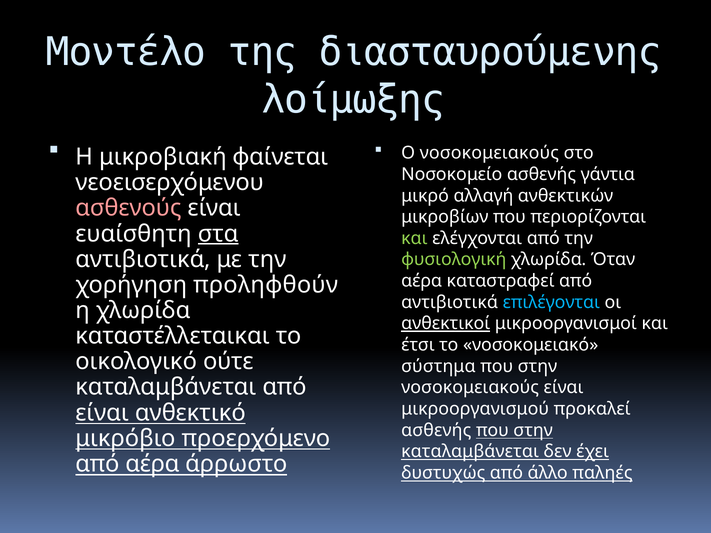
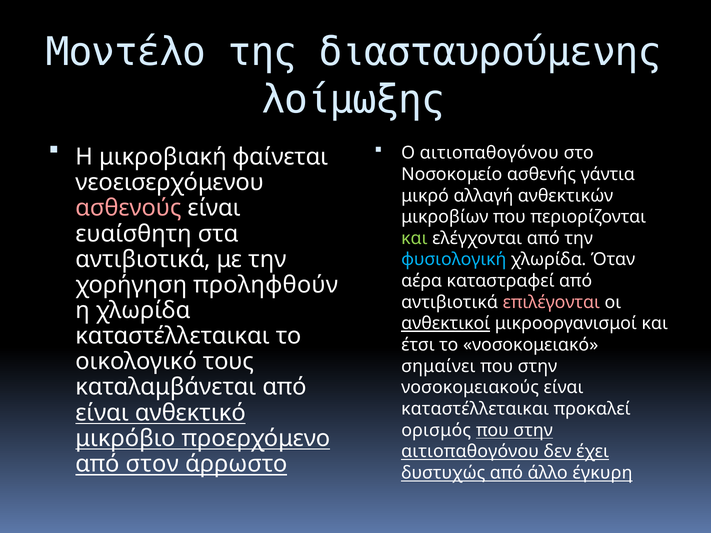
Ο νοσοκομειακούς: νοσοκομειακούς -> αιτιοπαθογόνου (489, 153)
στα underline: present -> none (218, 234)
φυσιολογική colour: light green -> light blue (454, 260)
επιλέγονται colour: light blue -> pink (551, 302)
ούτε: ούτε -> τους (228, 362)
σύστημα: σύστημα -> σημαίνει (438, 366)
μικροοργανισμού: μικροοργανισμού -> καταστέλλεταικαι (475, 409)
ασθενής: ασθενής -> ορισμός (436, 430)
καταλαμβάνεται: καταλαμβάνεται -> αιτιοπαθογόνου (470, 452)
από αέρα: αέρα -> στον (152, 464)
παληές: παληές -> έγκυρη (602, 473)
